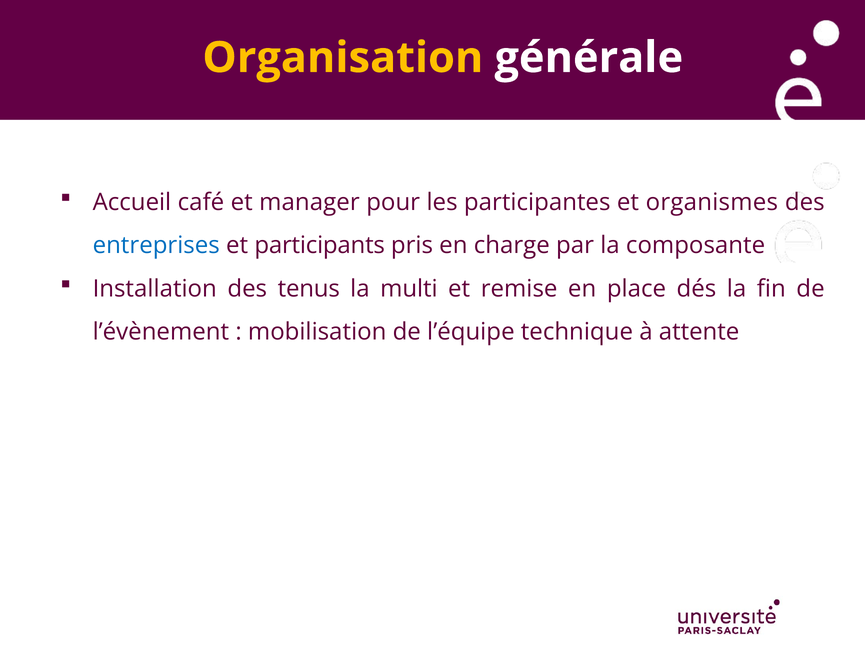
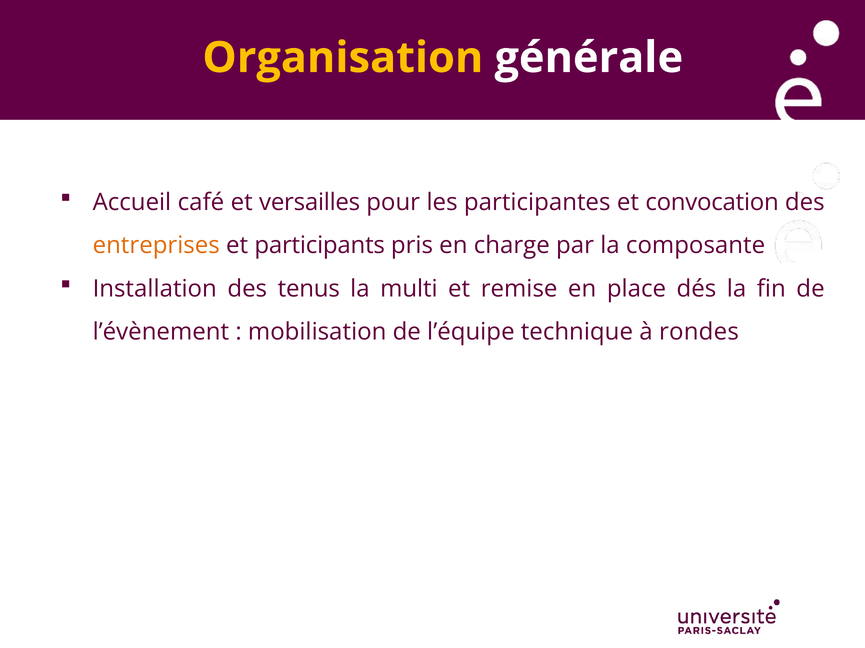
manager: manager -> versailles (310, 202)
organismes: organismes -> convocation (712, 202)
entreprises colour: blue -> orange (156, 246)
attente: attente -> rondes (699, 332)
